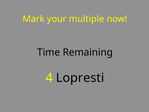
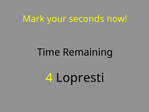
multiple: multiple -> seconds (87, 19)
